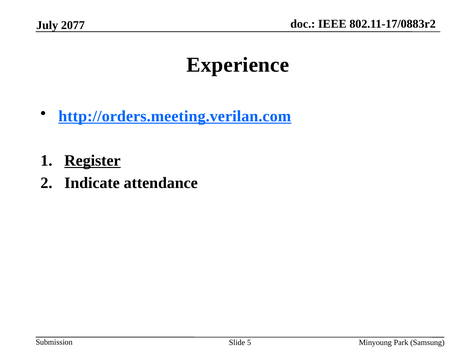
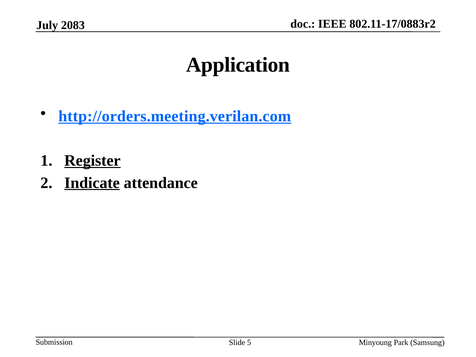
2077: 2077 -> 2083 (73, 25)
Experience: Experience -> Application (238, 65)
Indicate underline: none -> present (92, 183)
